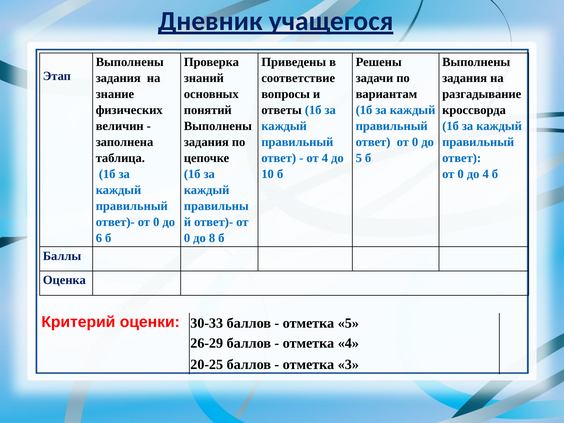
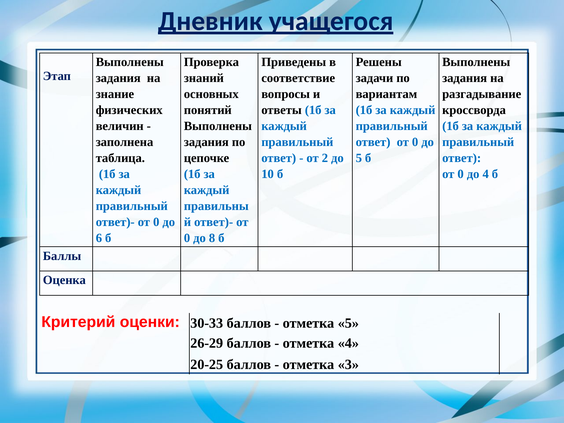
от 4: 4 -> 2 (325, 158)
